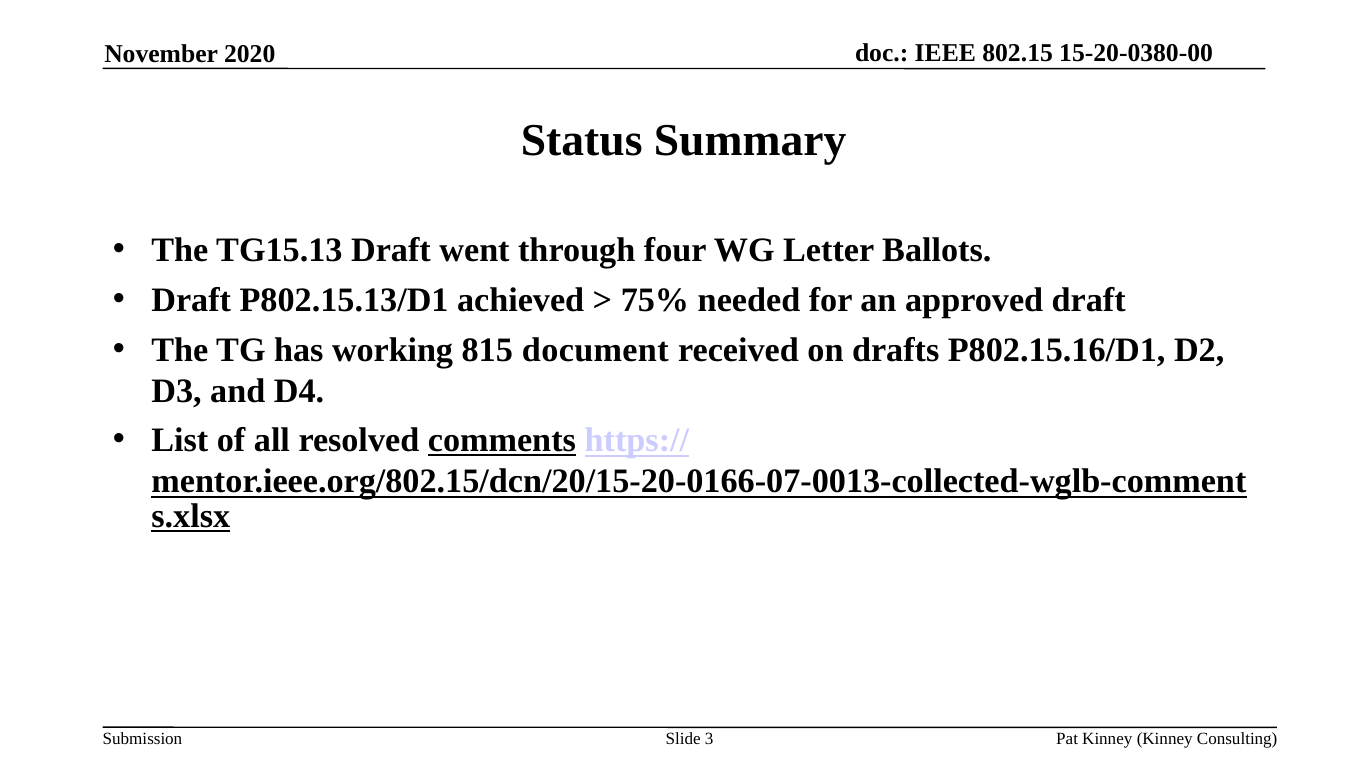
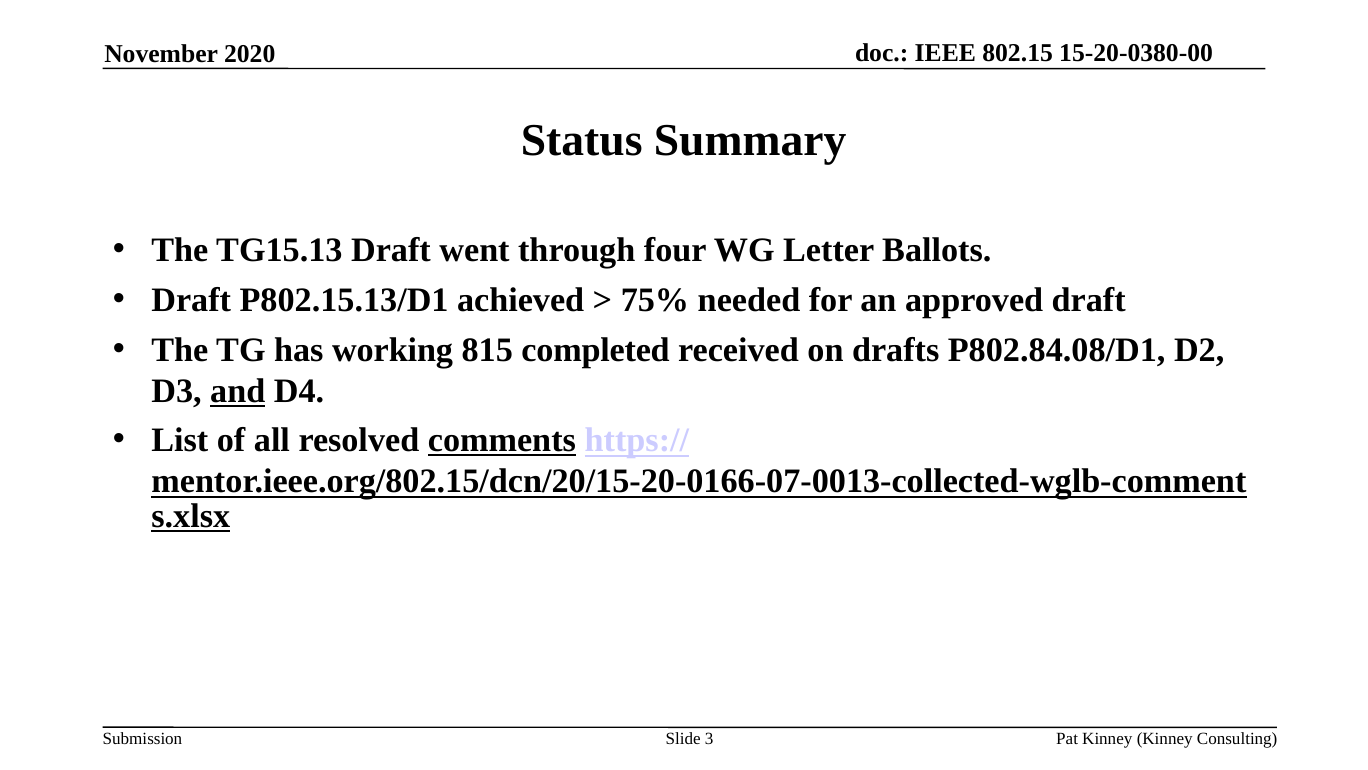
document: document -> completed (596, 350)
P802.15.16/D1: P802.15.16/D1 -> P802.84.08/D1 (1057, 350)
and underline: none -> present (238, 391)
